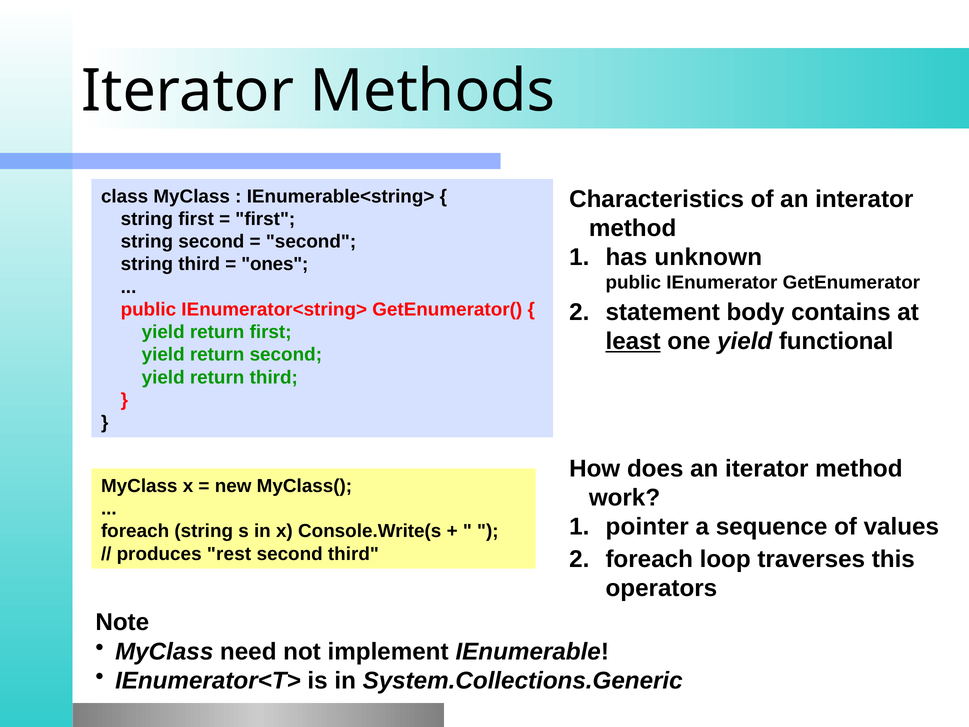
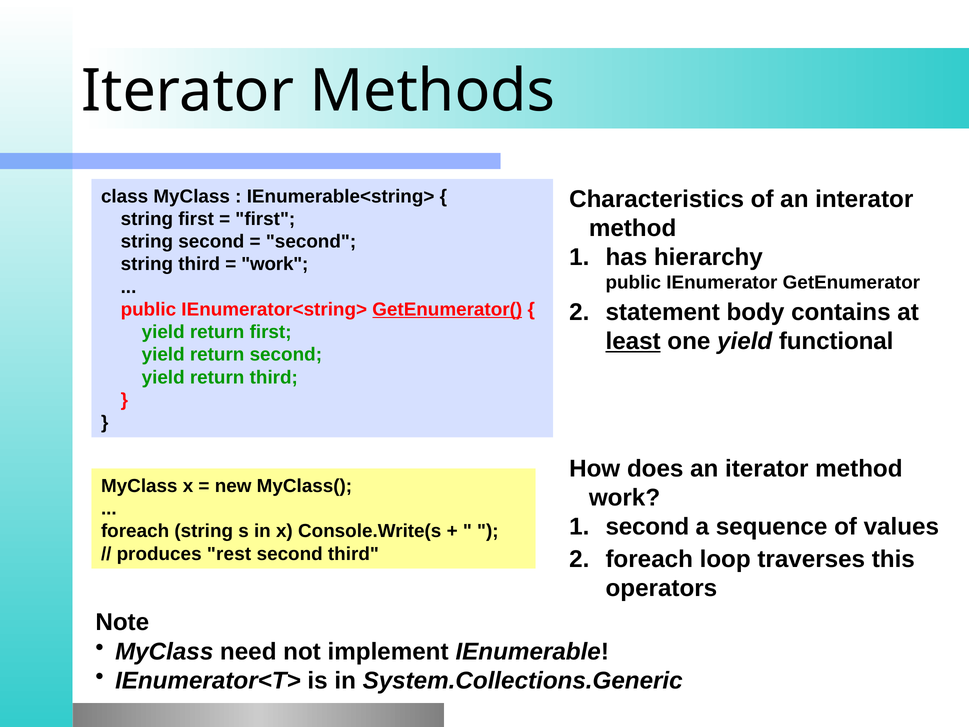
unknown: unknown -> hierarchy (708, 257)
ones: ones -> work (275, 264)
GetEnumerator( underline: none -> present (447, 309)
pointer: pointer -> second (647, 527)
